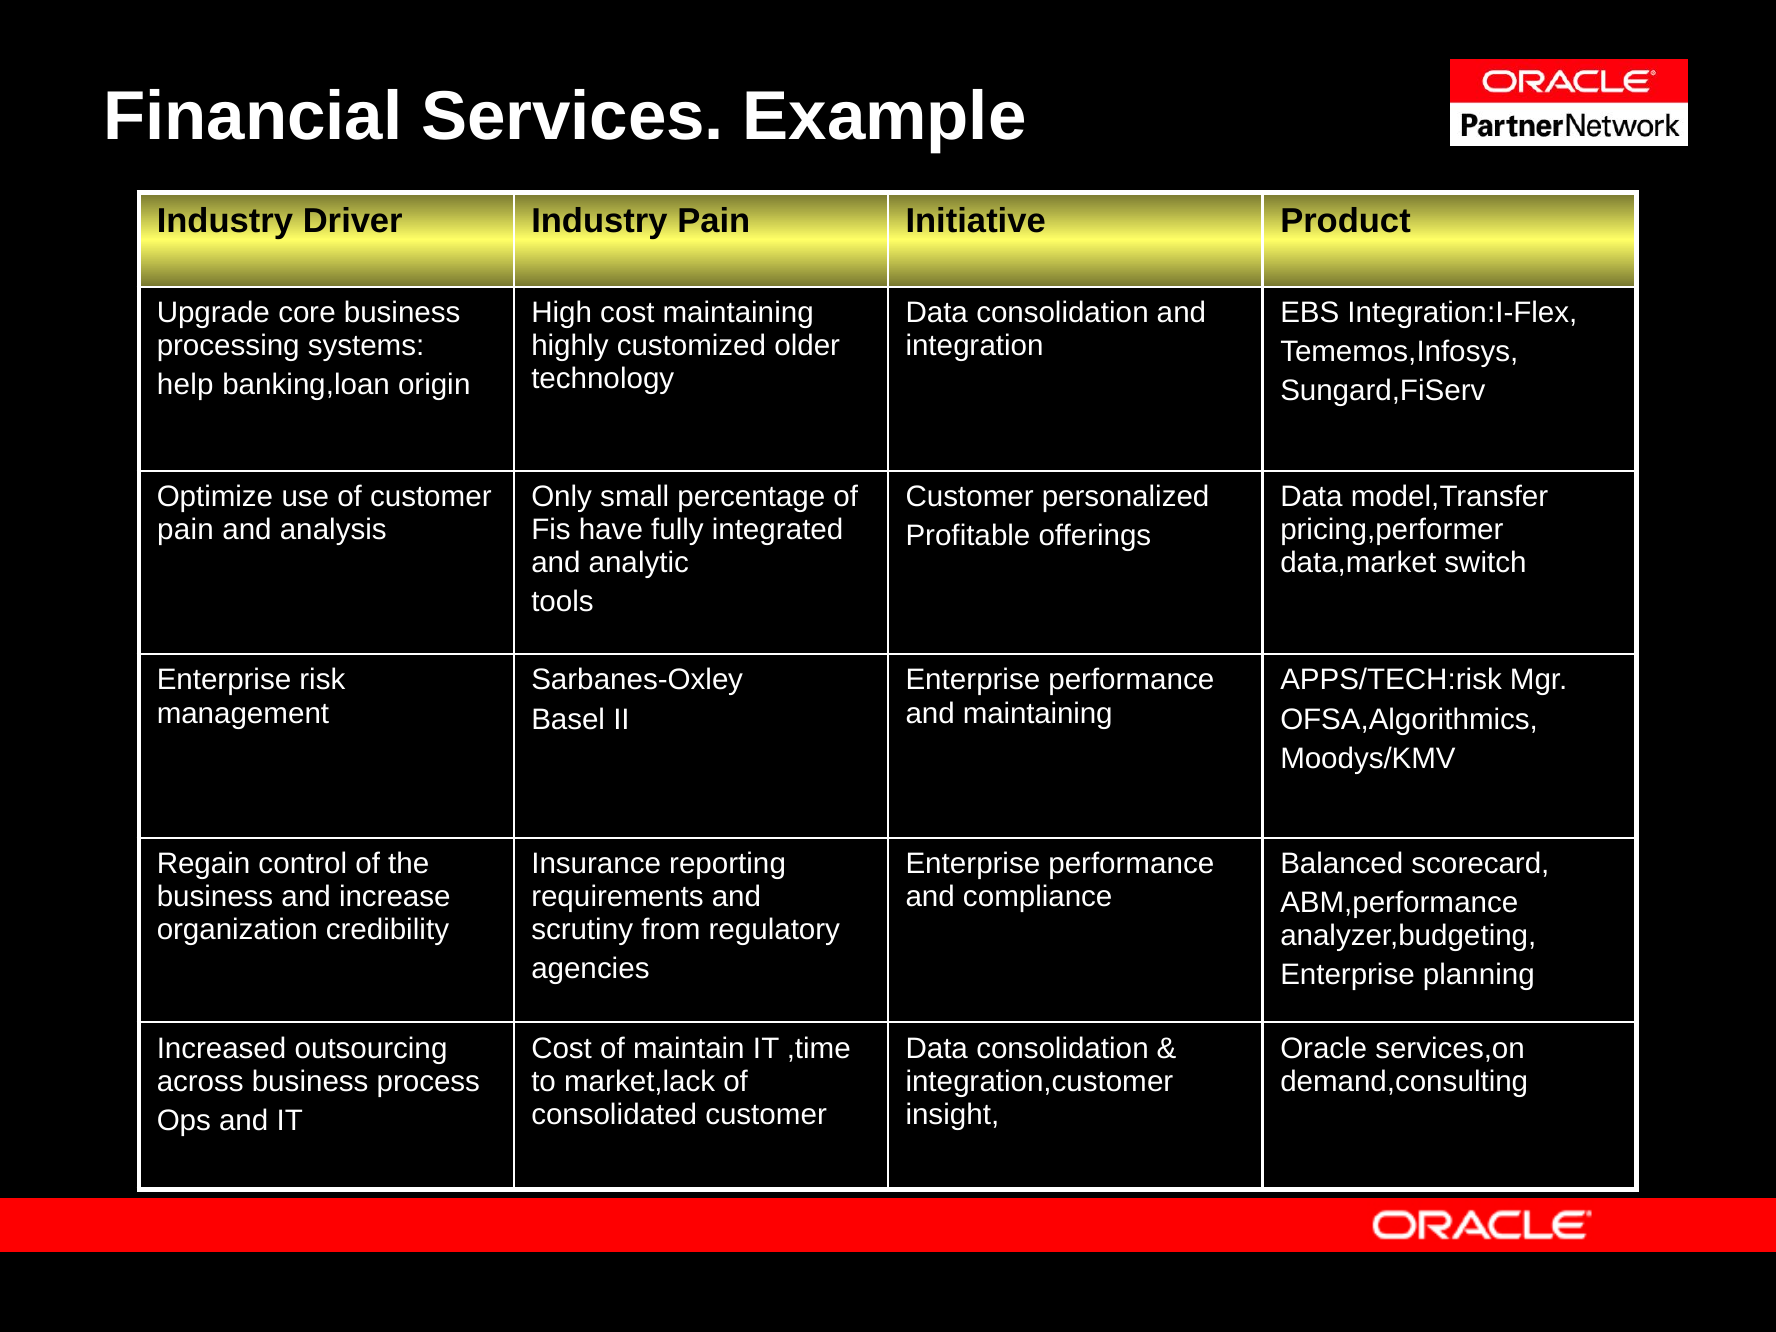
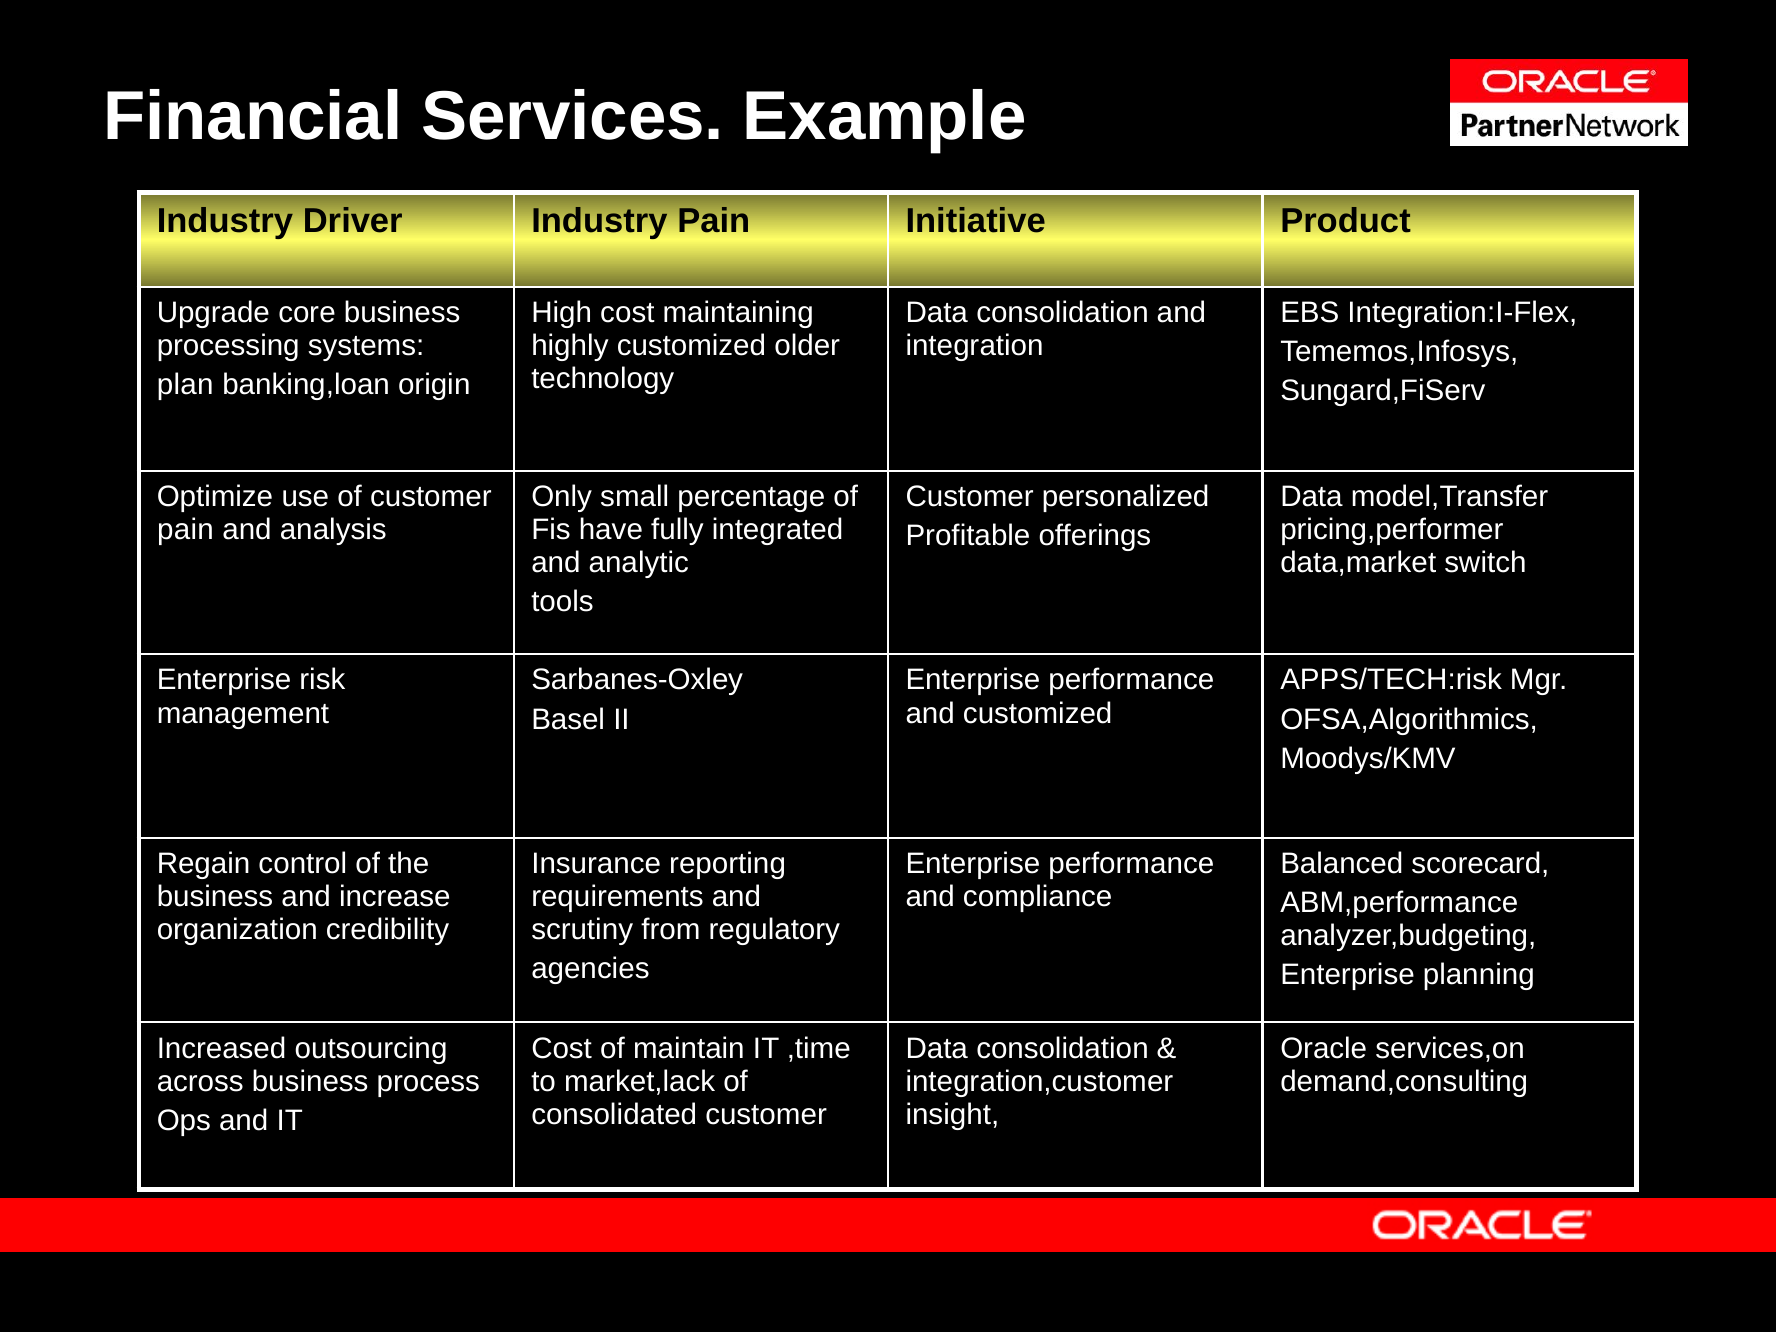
help: help -> plan (185, 385)
and maintaining: maintaining -> customized (1038, 713)
